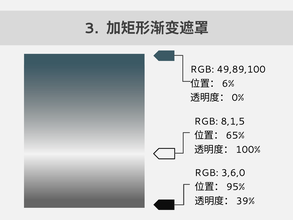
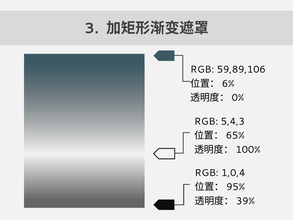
49,89,100: 49,89,100 -> 59,89,106 (241, 69)
8,1,5: 8,1,5 -> 5,4,3 (233, 121)
3,6,0: 3,6,0 -> 1,0,4 (233, 173)
